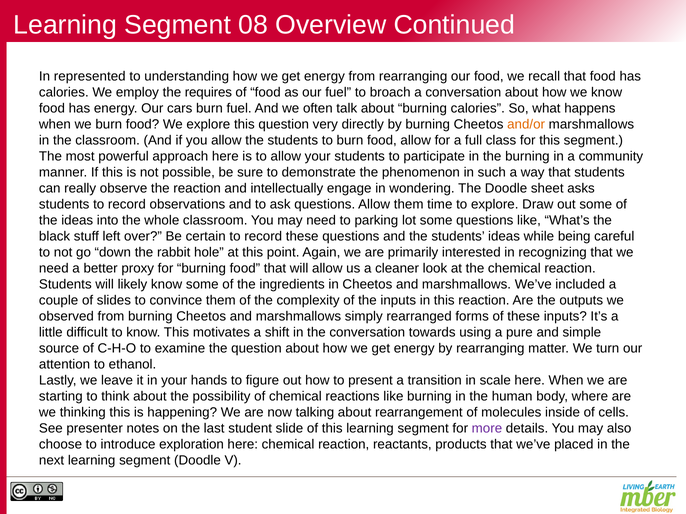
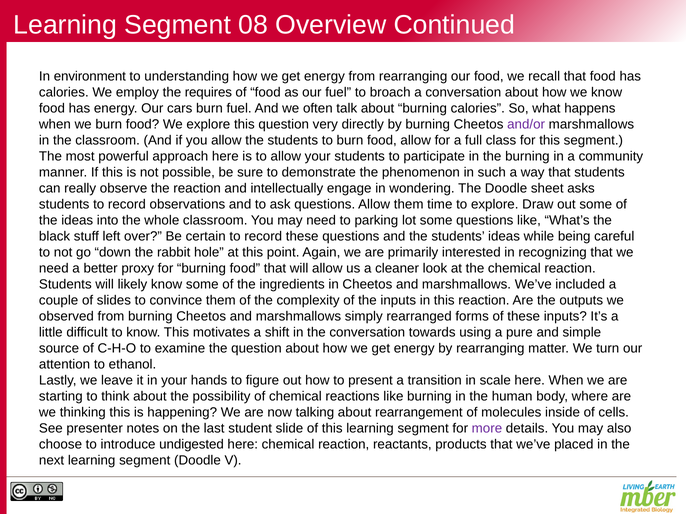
represented: represented -> environment (90, 76)
and/or colour: orange -> purple (526, 124)
exploration: exploration -> undigested (192, 445)
